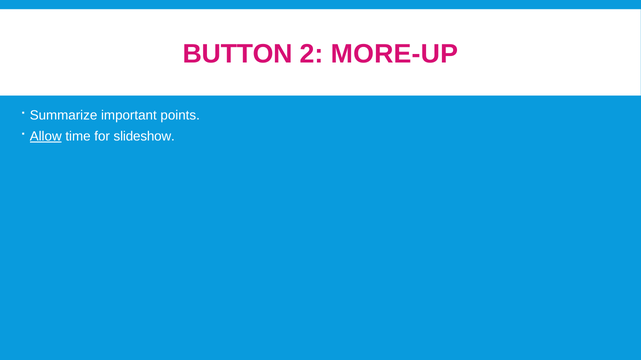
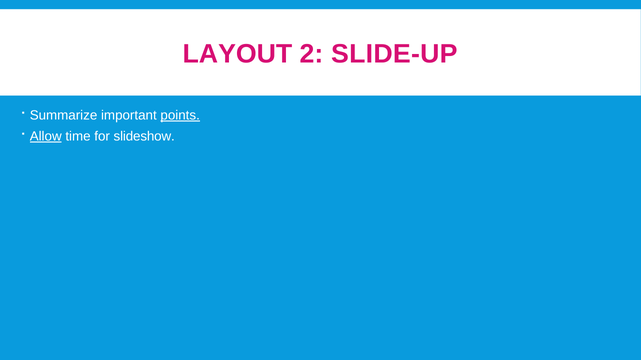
BUTTON: BUTTON -> LAYOUT (237, 54)
MORE-UP: MORE-UP -> SLIDE-UP (394, 54)
points underline: none -> present (180, 115)
